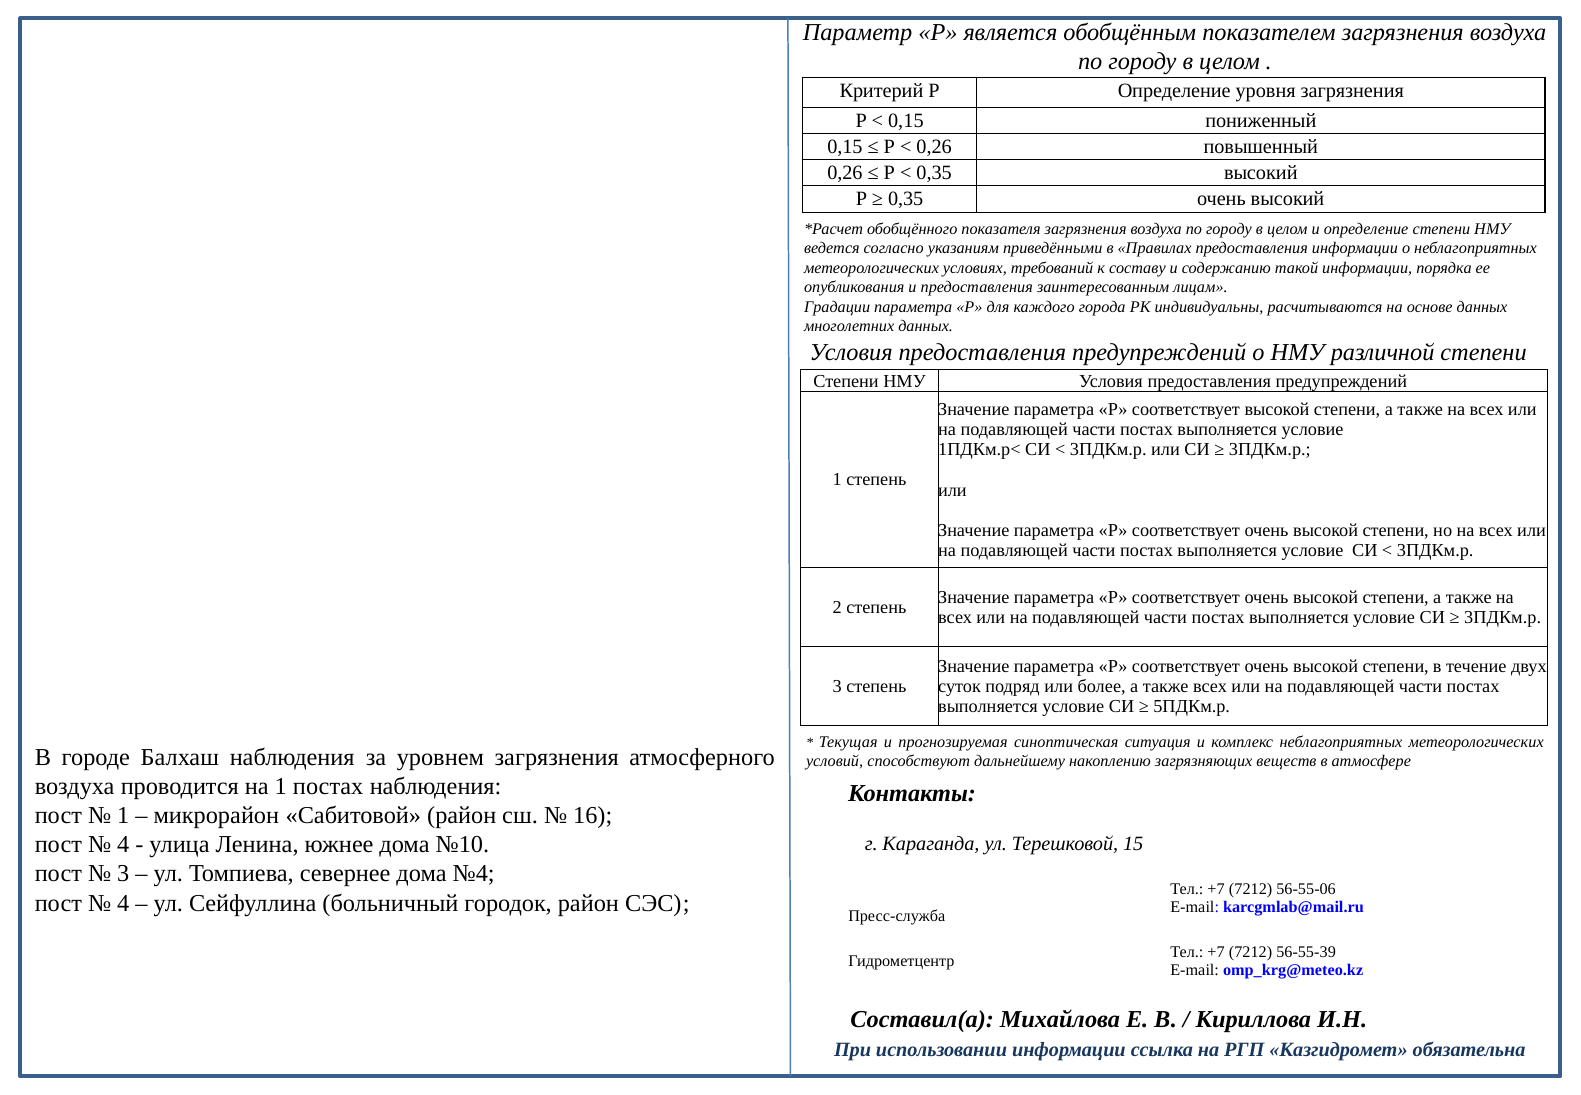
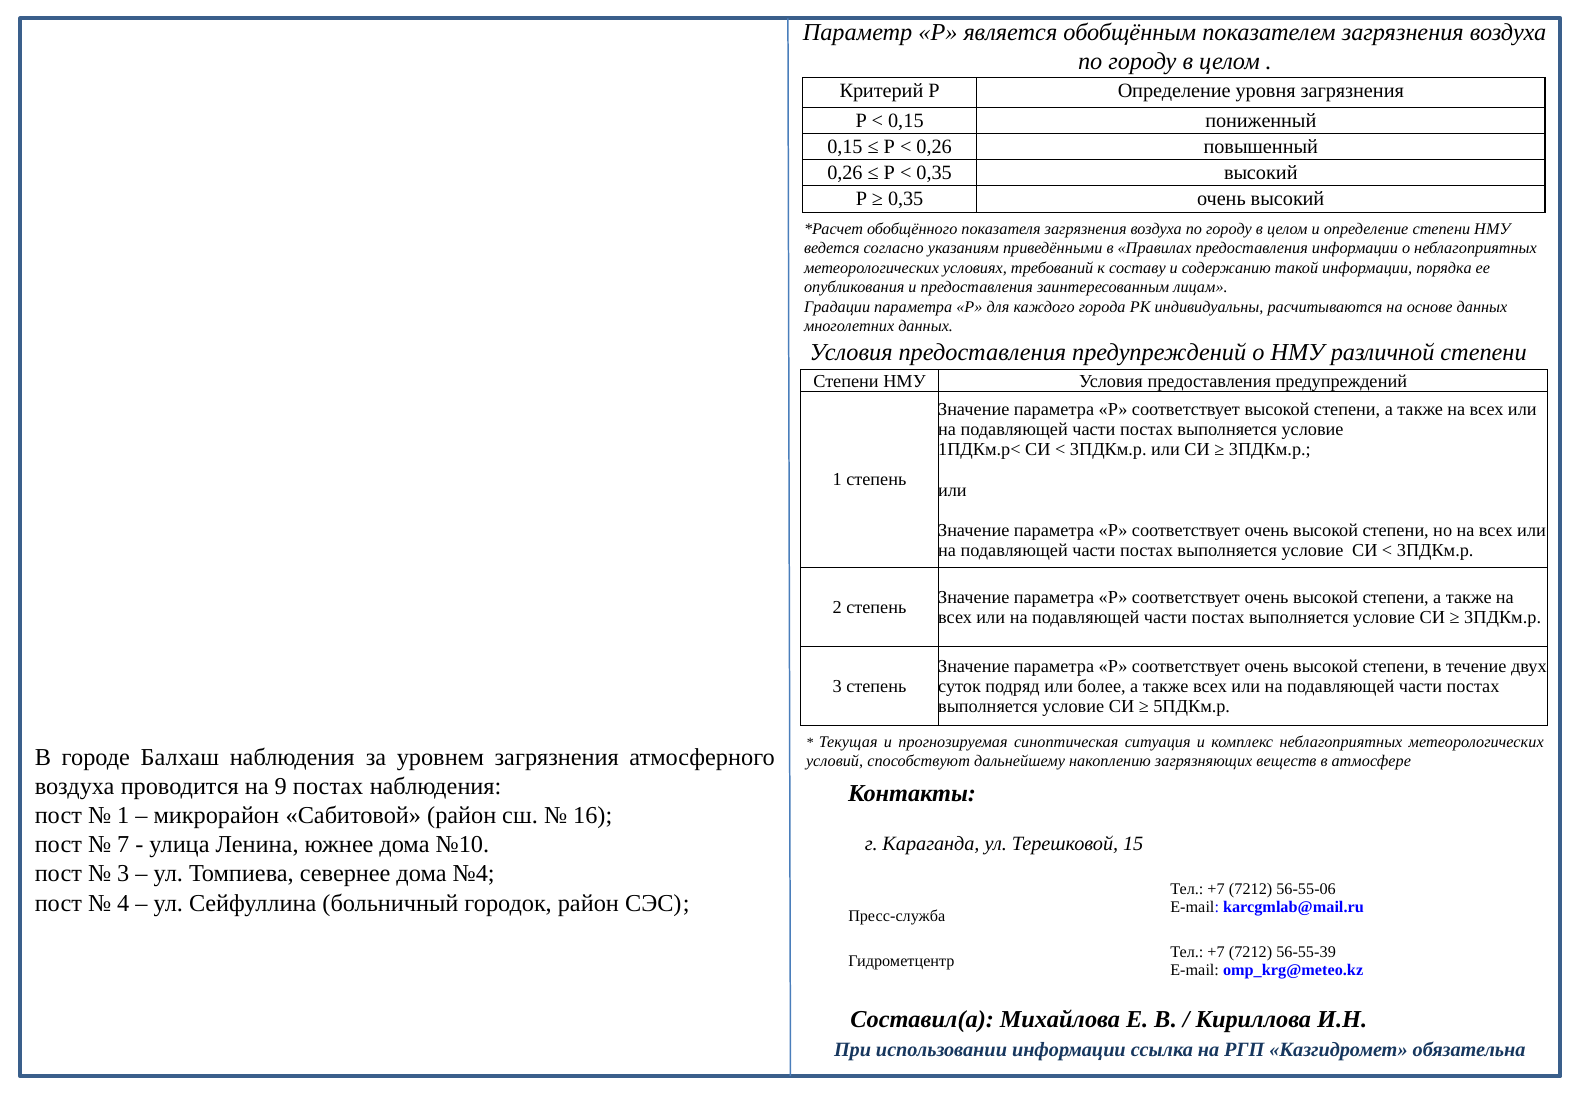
на 1: 1 -> 9 (281, 786)
4: 4 -> 7 (123, 844)
